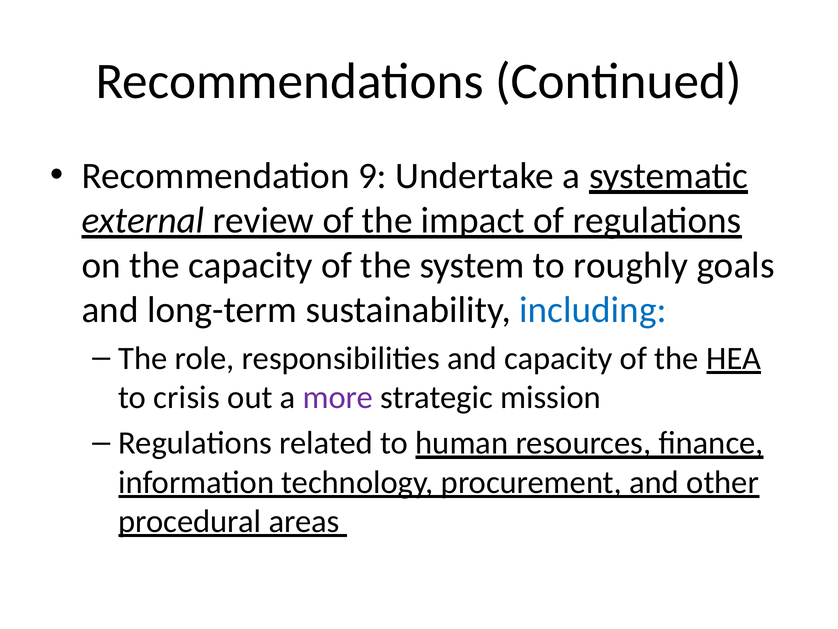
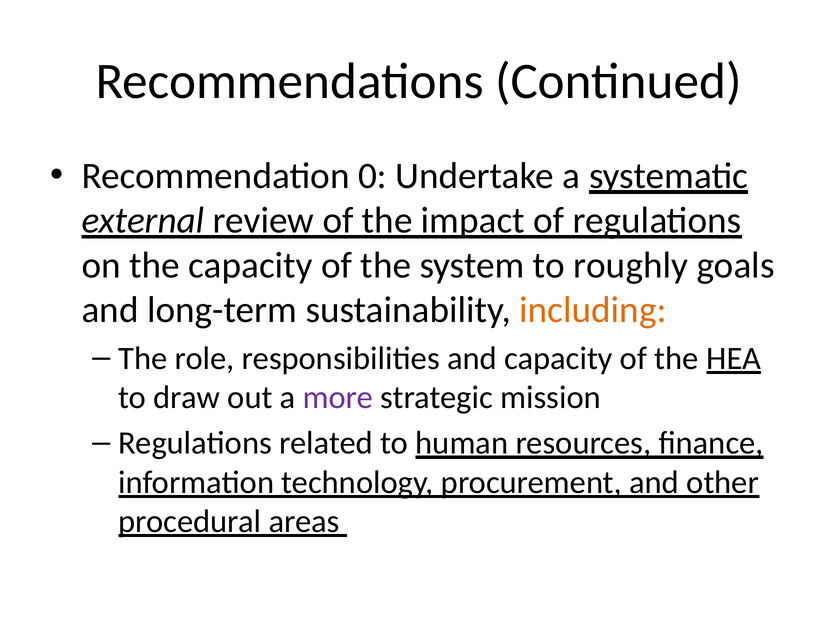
9: 9 -> 0 (372, 176)
including colour: blue -> orange (593, 310)
crisis: crisis -> draw (187, 397)
